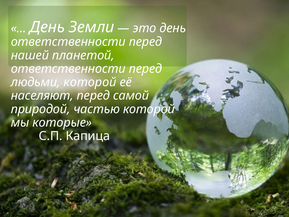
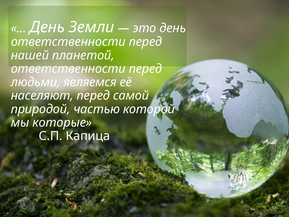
людьми которой: которой -> являемся (90, 82)
